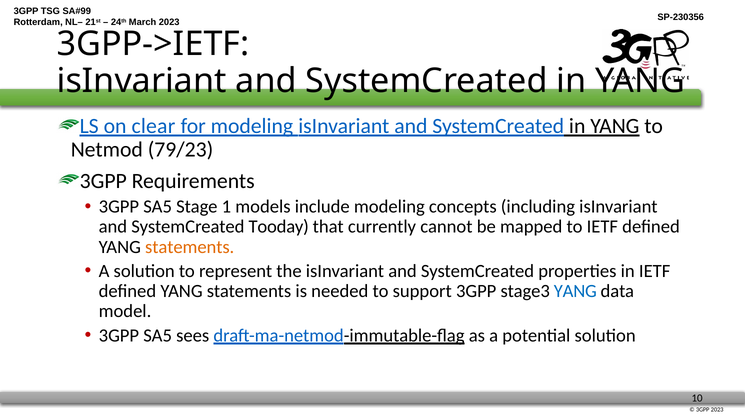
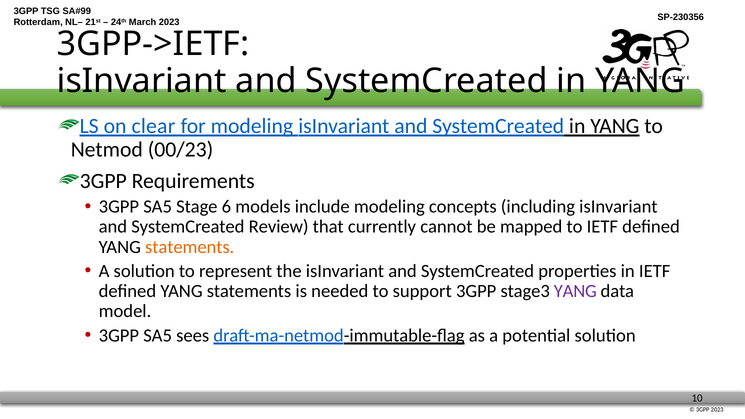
79/23: 79/23 -> 00/23 (181, 150)
1: 1 -> 6 (226, 207)
Tooday: Tooday -> Review (279, 227)
YANG colour: blue -> purple (575, 291)
